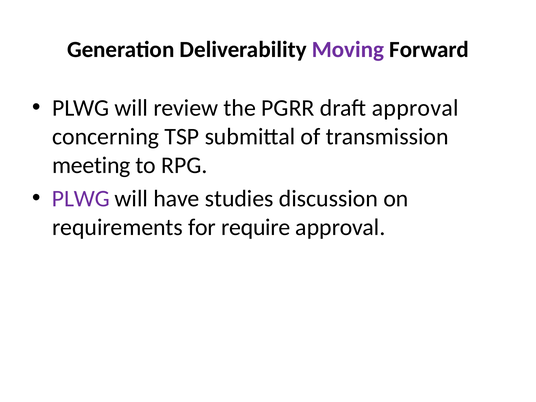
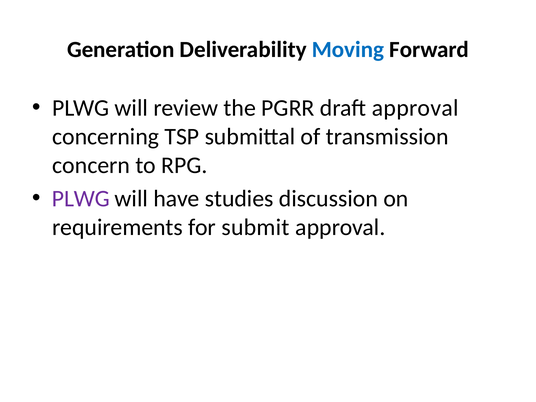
Moving colour: purple -> blue (348, 49)
meeting: meeting -> concern (91, 165)
require: require -> submit (255, 227)
